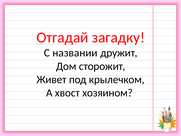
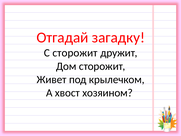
С названии: названии -> сторожит (75, 53)
